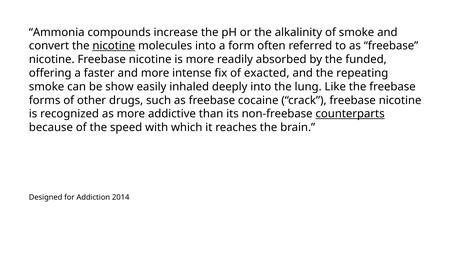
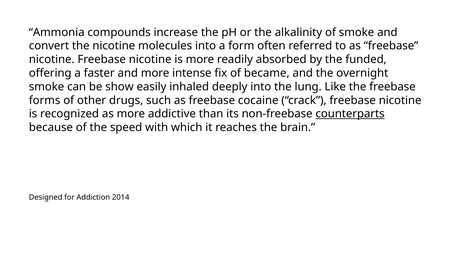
nicotine underline: present -> none (114, 46)
exacted: exacted -> became (267, 73)
repeating: repeating -> overnight (362, 73)
